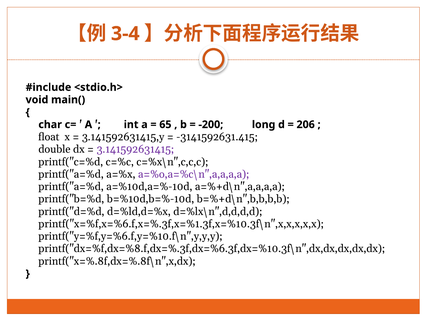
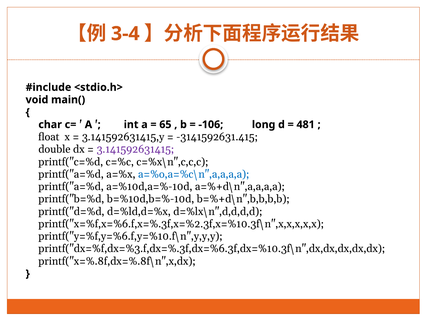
-200: -200 -> -106 (211, 124)
206: 206 -> 481 (306, 124)
a=%o,a=%c\n",a,a,a,a colour: purple -> blue (194, 174)
printf("x=%f,x=%6.f,x=%.3f,x=%1.3f,x=%10.3f\n",x,x,x,x,x: printf("x=%f,x=%6.f,x=%.3f,x=%1.3f,x=%10.3f\n",x,x,x,x,x -> printf("x=%f,x=%6.f,x=%.3f,x=%2.3f,x=%10.3f\n",x,x,x,x,x (181, 223)
printf("dx=%f,dx=%8.f,dx=%.3f,dx=%6.3f,dx=%10.3f\n",dx,dx,dx,dx,dx: printf("dx=%f,dx=%8.f,dx=%.3f,dx=%6.3f,dx=%10.3f\n",dx,dx,dx,dx,dx -> printf("dx=%f,dx=%3.f,dx=%.3f,dx=%6.3f,dx=%10.3f\n",dx,dx,dx,dx,dx (212, 248)
